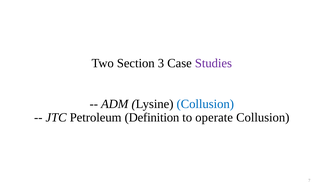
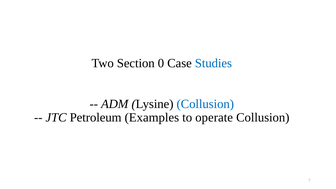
3: 3 -> 0 (161, 63)
Studies colour: purple -> blue (213, 63)
Definition: Definition -> Examples (152, 118)
